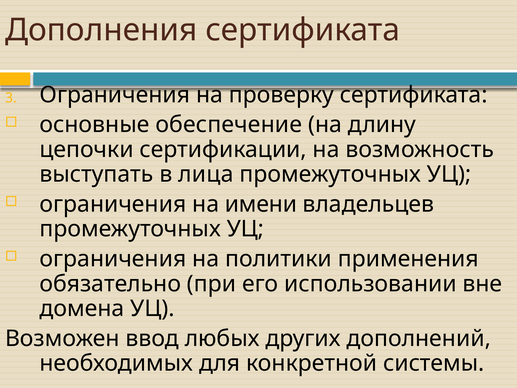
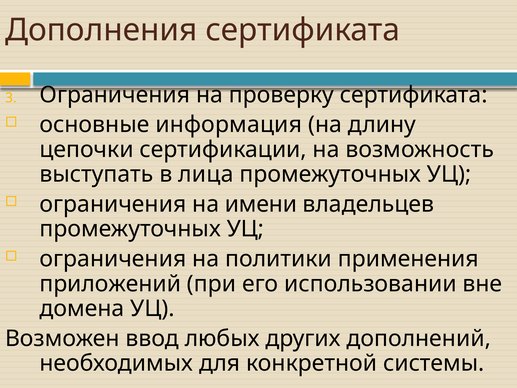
обеспечение: обеспечение -> информация (229, 125)
обязательно: обязательно -> приложений (110, 284)
